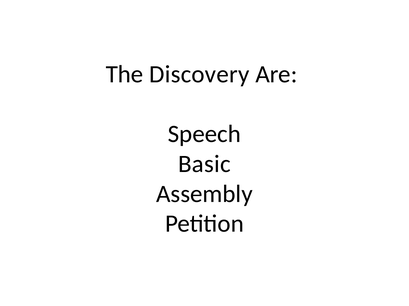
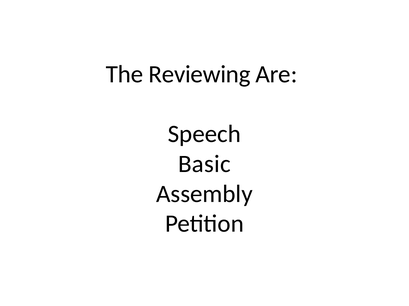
Discovery: Discovery -> Reviewing (200, 74)
